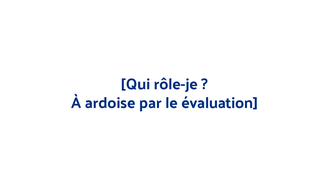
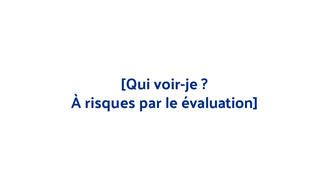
rôle-je: rôle-je -> voir-je (176, 84)
ardoise: ardoise -> risques (110, 103)
